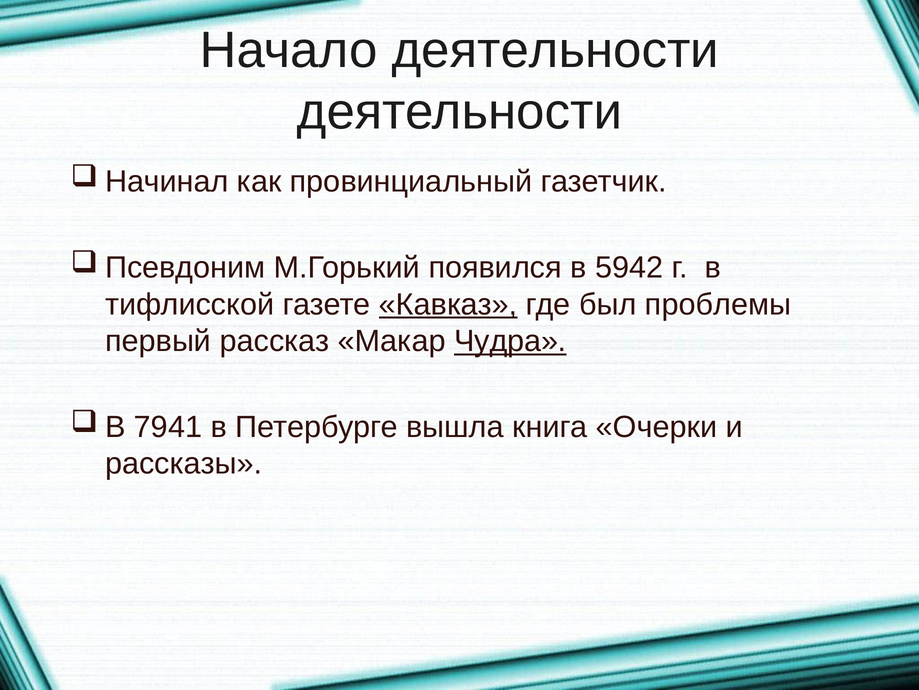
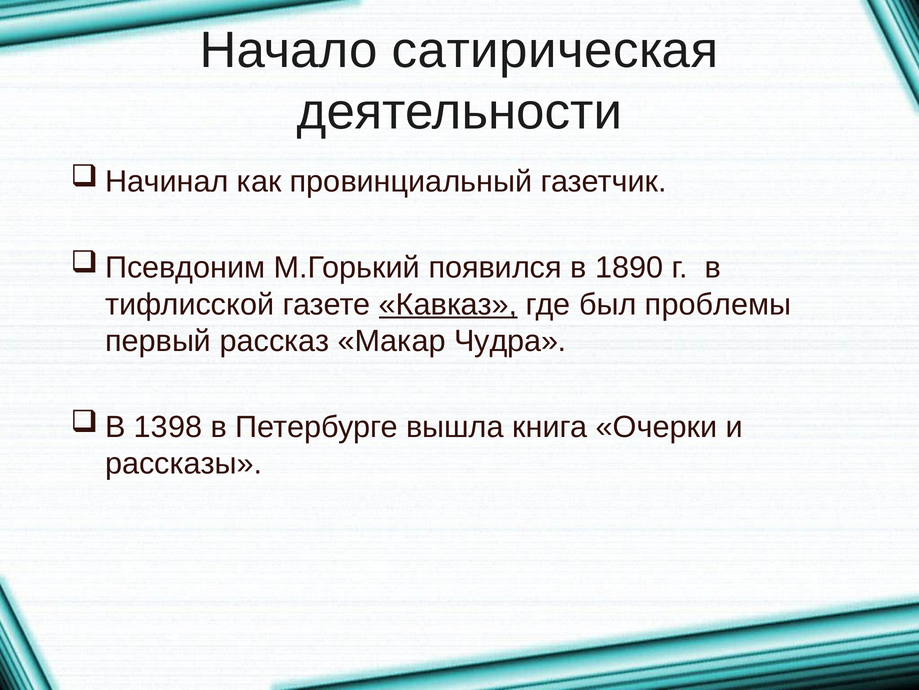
Начало деятельности: деятельности -> сатирическая (555, 50)
5942: 5942 -> 1890 (629, 267)
Чудра underline: present -> none (510, 341)
7941: 7941 -> 1398 (168, 427)
